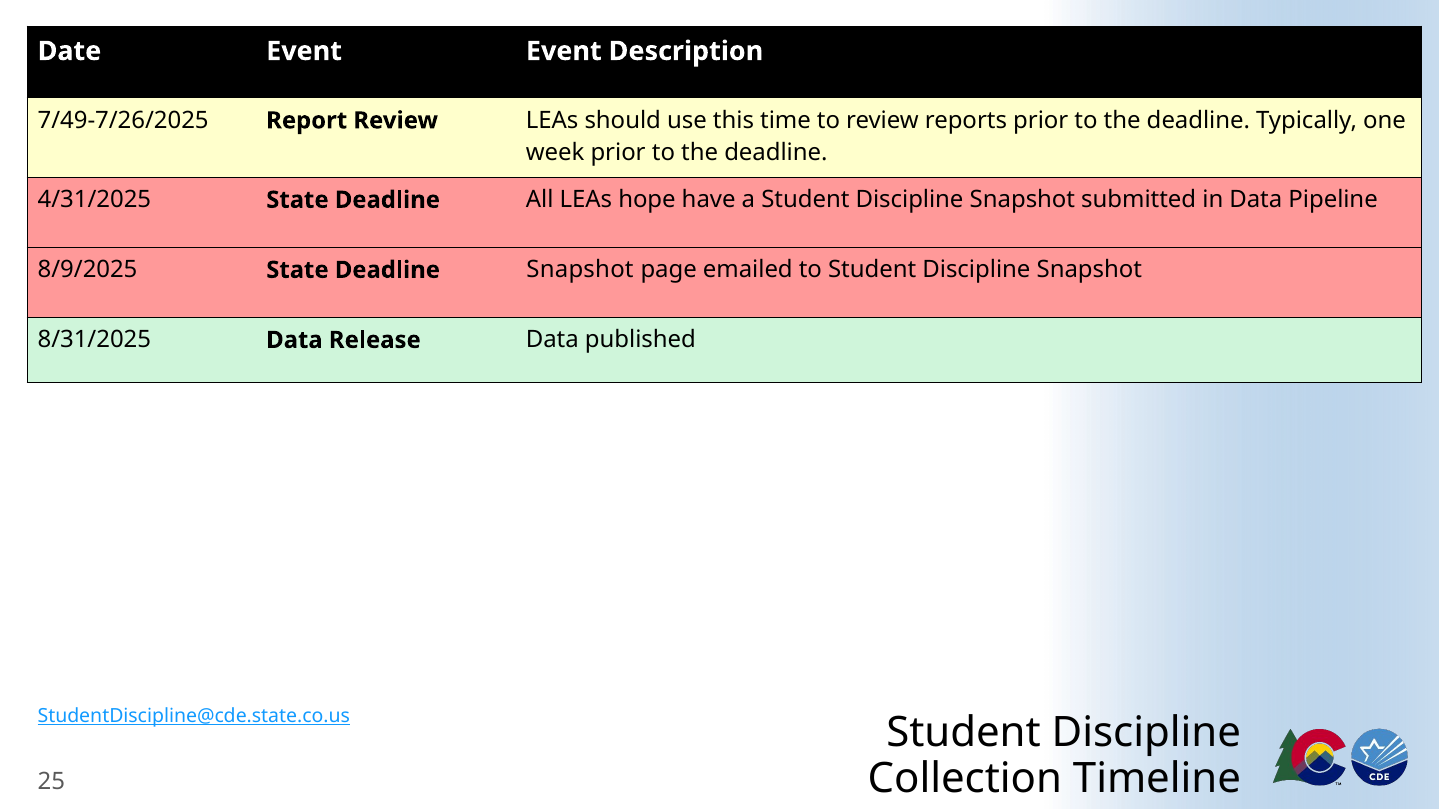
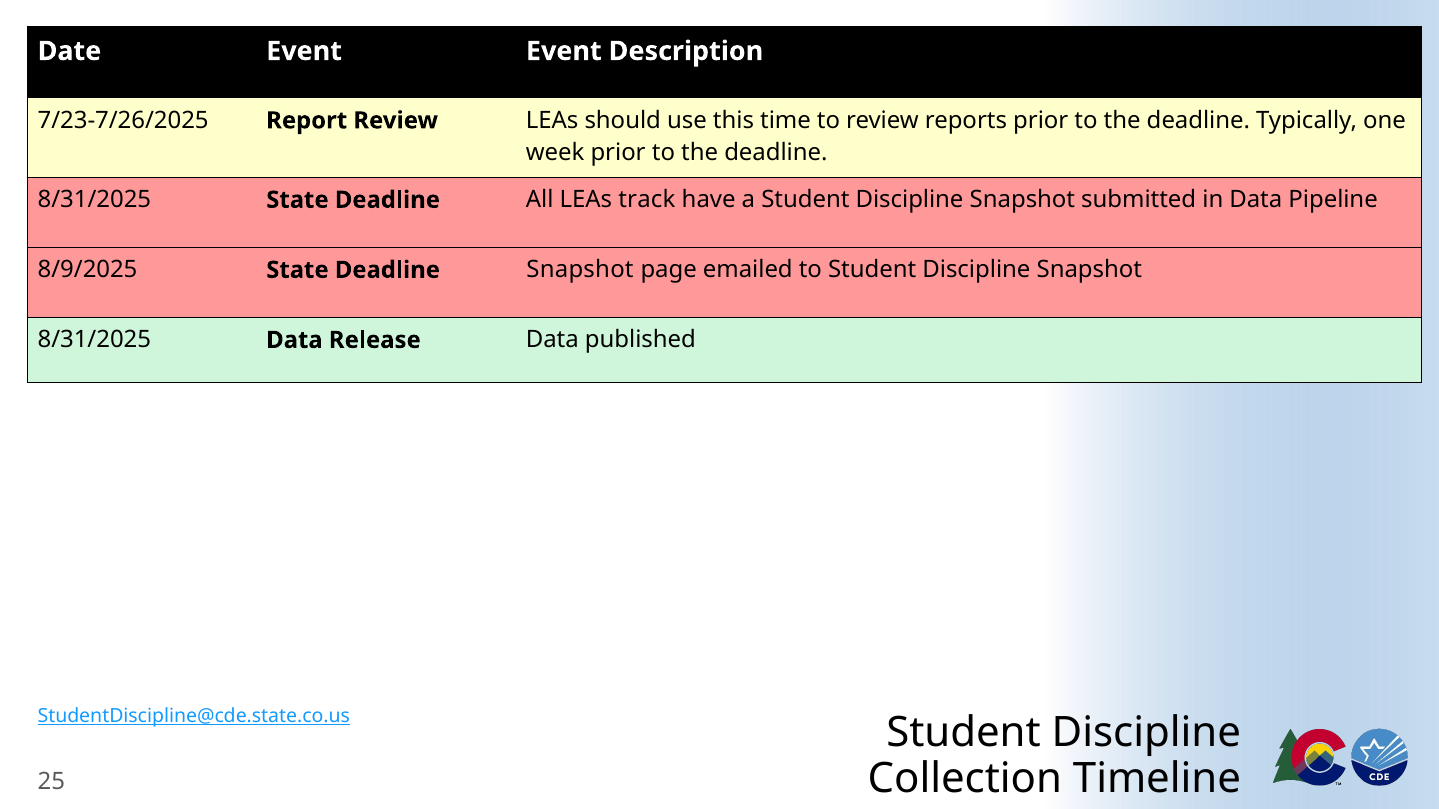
7/49-7/26/2025: 7/49-7/26/2025 -> 7/23-7/26/2025 (123, 121)
4/31/2025: 4/31/2025 -> 8/31/2025 (94, 200)
hope: hope -> track (647, 200)
